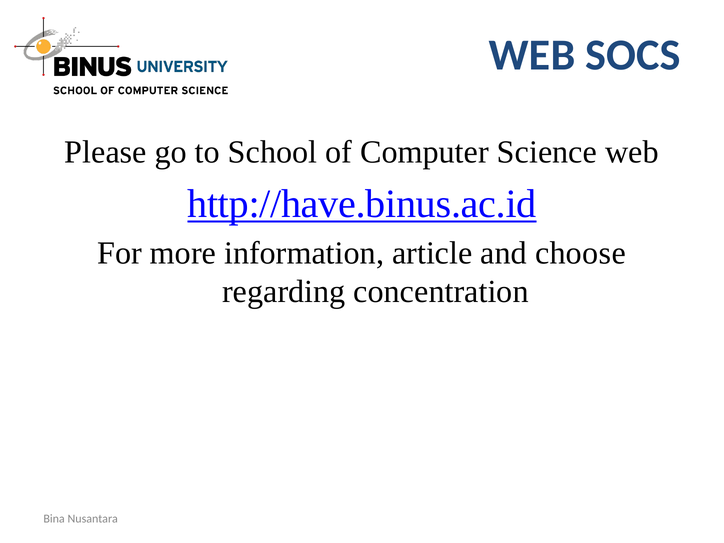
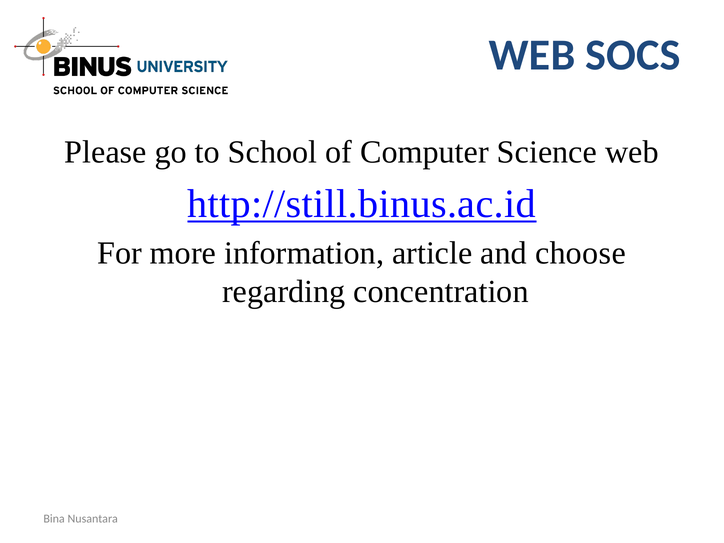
http://have.binus.ac.id: http://have.binus.ac.id -> http://still.binus.ac.id (362, 204)
